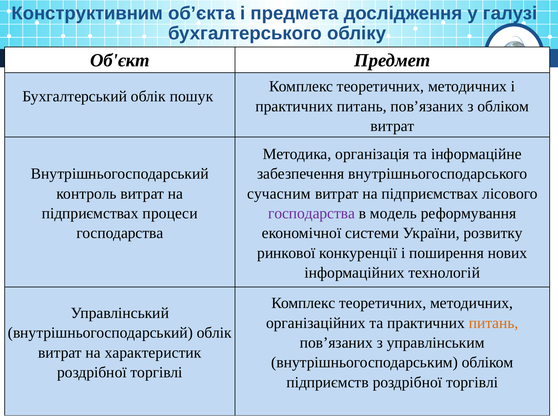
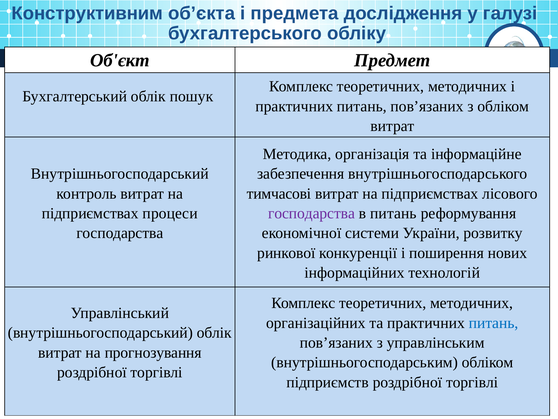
сучасним: сучасним -> тимчасові (279, 193)
в модель: модель -> питань (393, 213)
питань colour: orange -> blue (494, 323)
характеристик: характеристик -> прогнозування (153, 352)
